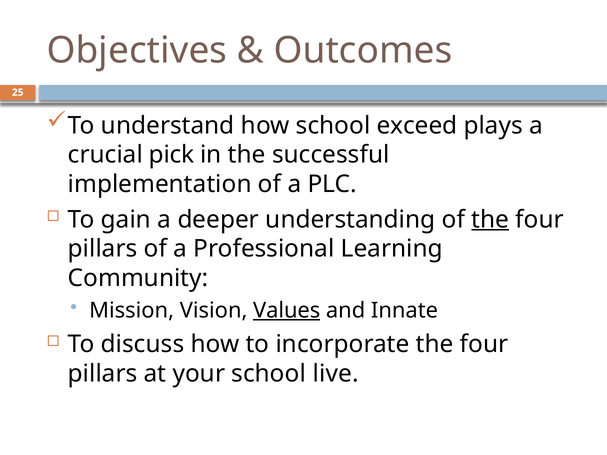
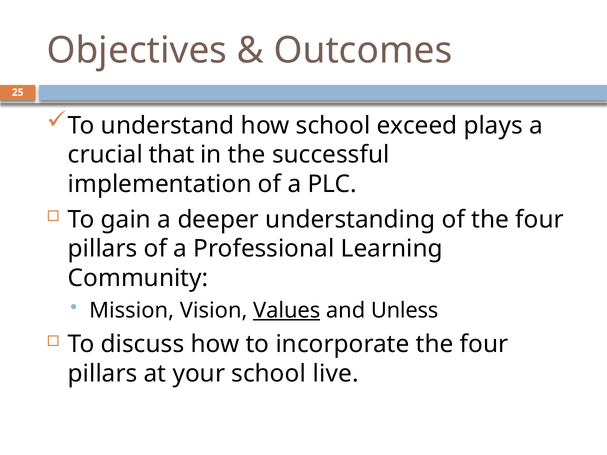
pick: pick -> that (172, 155)
the underline: present -> none (490, 220)
Innate: Innate -> Unless (405, 311)
